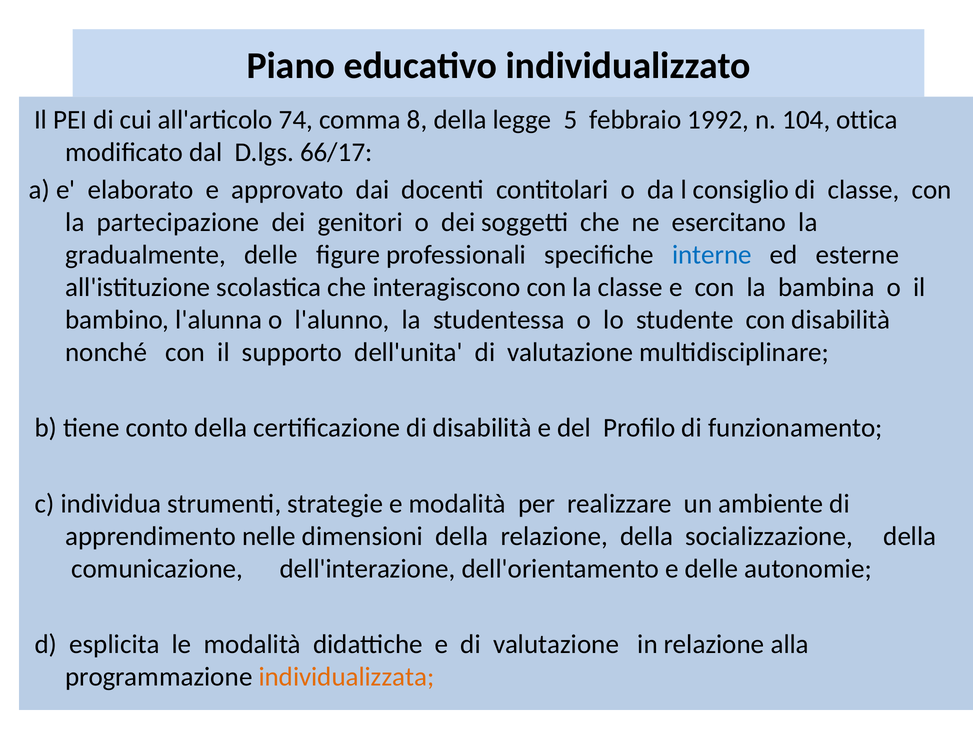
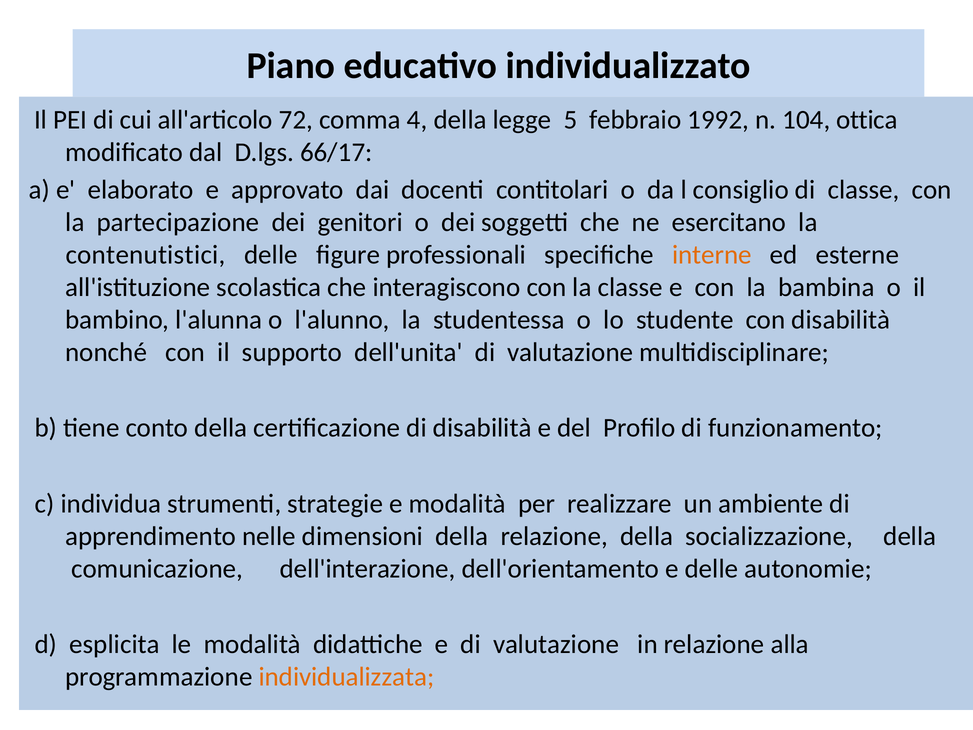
74: 74 -> 72 (296, 120)
8: 8 -> 4 (417, 120)
gradualmente: gradualmente -> contenutistici (145, 255)
interne colour: blue -> orange (712, 255)
